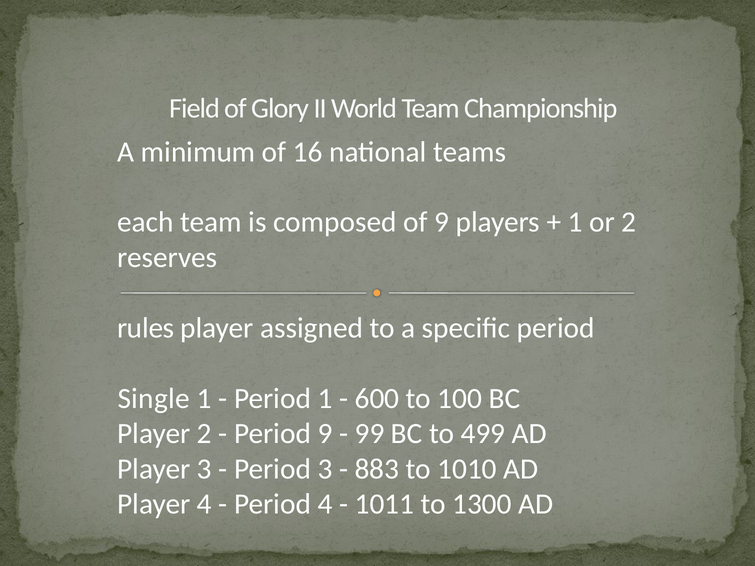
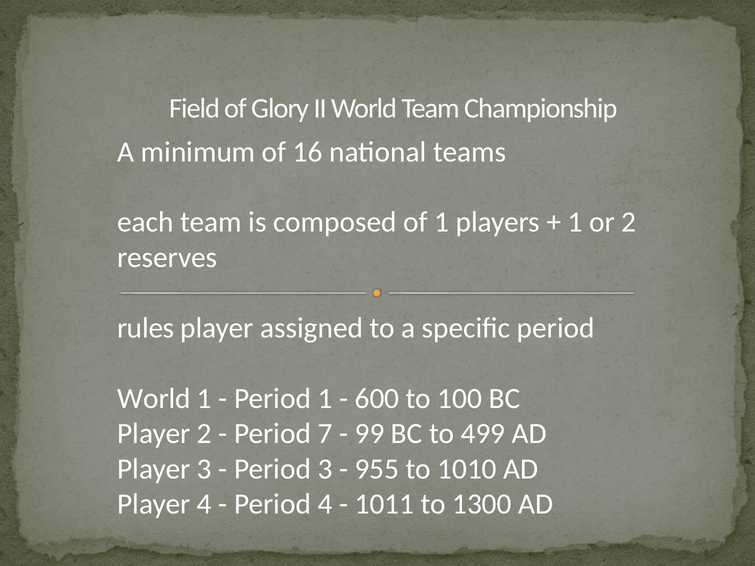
of 9: 9 -> 1 (442, 222)
Single: Single -> World (154, 399)
Period 9: 9 -> 7 (325, 434)
883: 883 -> 955 (377, 469)
